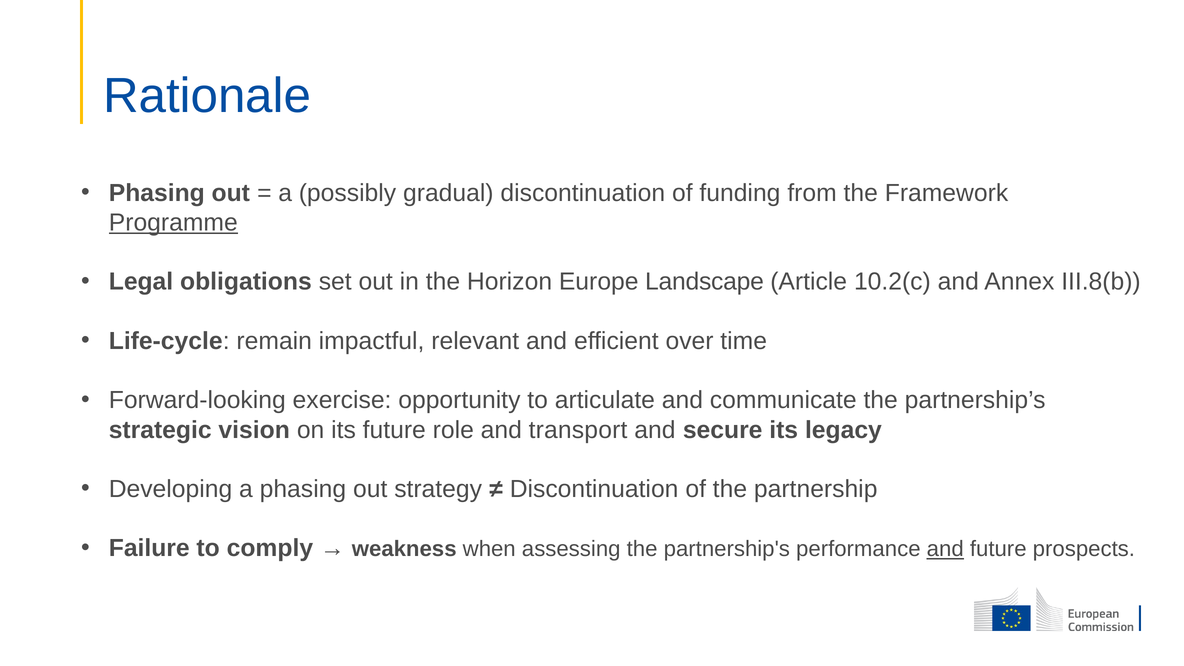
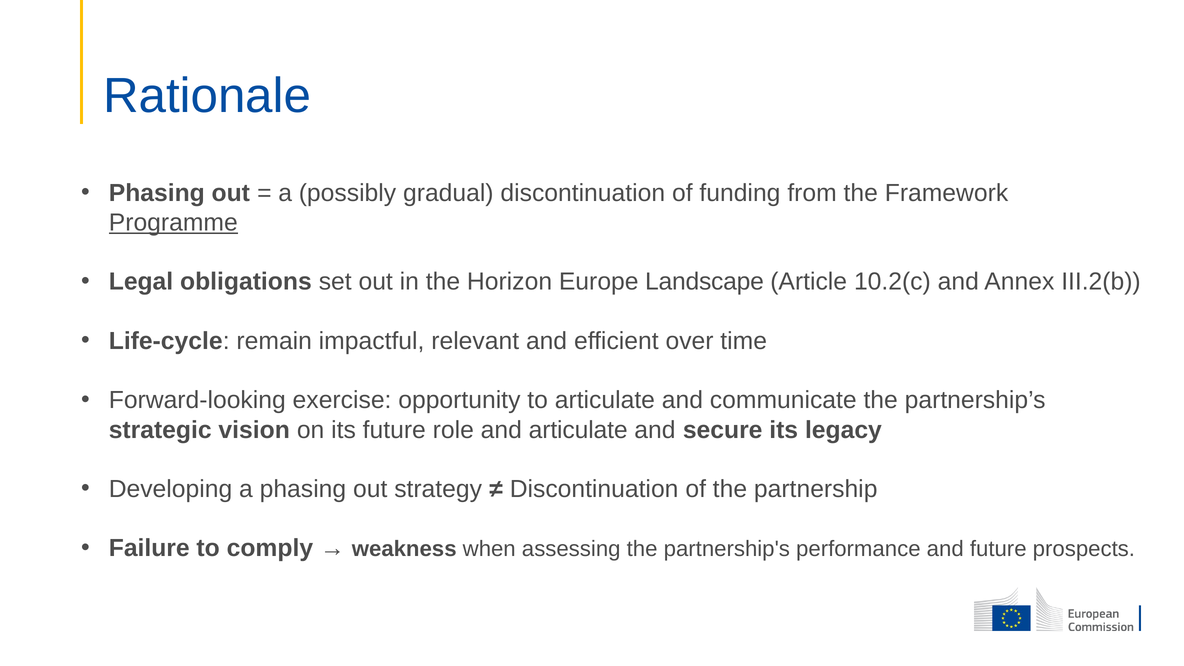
III.8(b: III.8(b -> III.2(b (1101, 282)
and transport: transport -> articulate (578, 430)
and underline: present -> none (945, 549)
